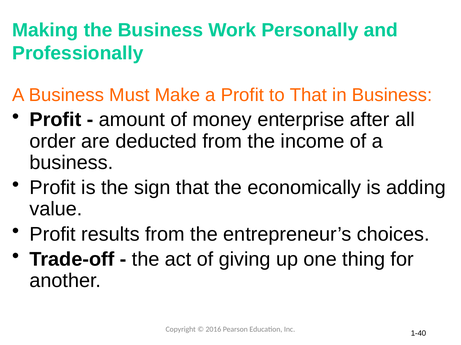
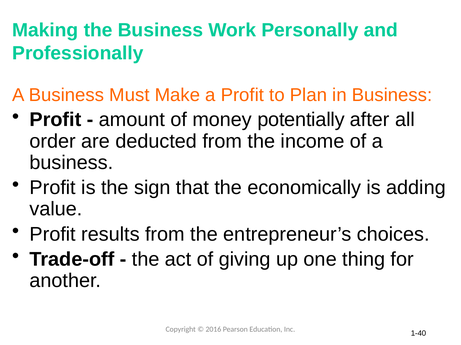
to That: That -> Plan (309, 95)
enterprise: enterprise -> potentially (301, 120)
